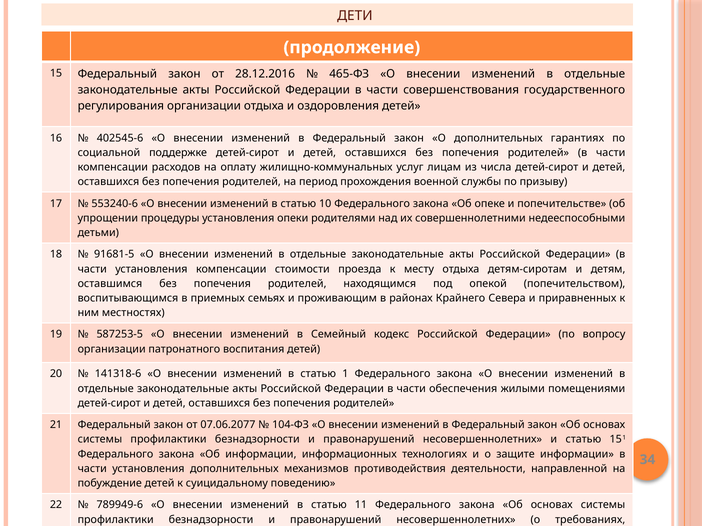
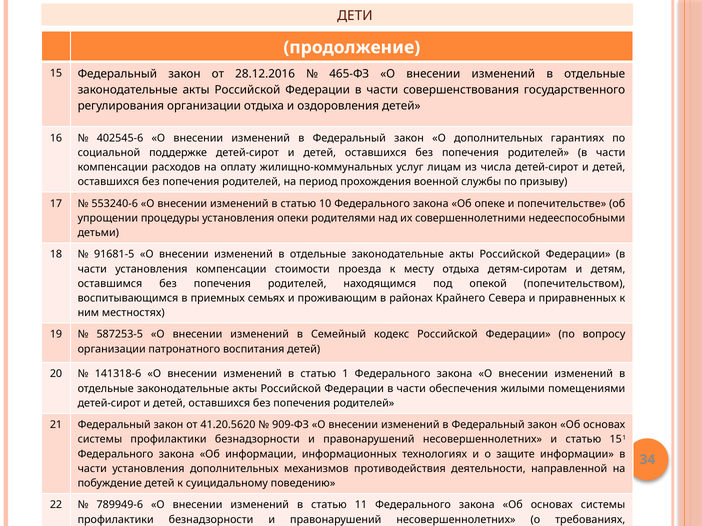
07.06.2077: 07.06.2077 -> 41.20.5620 (228, 425)
104-ФЗ: 104-ФЗ -> 909-ФЗ (291, 425)
